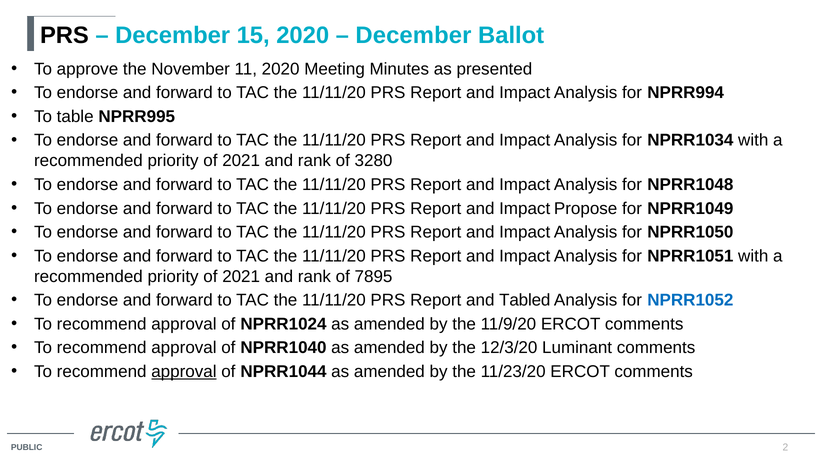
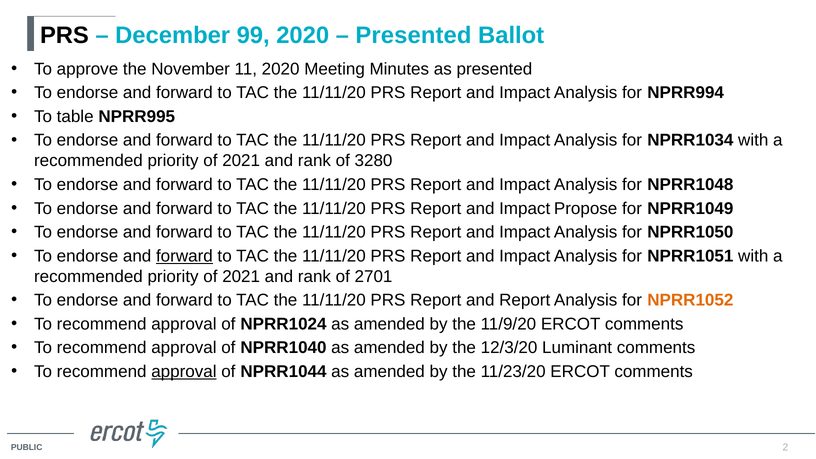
15: 15 -> 99 (253, 35)
December: December -> Presented (413, 35)
forward underline: none -> present (184, 256)
7895: 7895 -> 2701 (374, 276)
and Tabled: Tabled -> Report (525, 300)
NPRR1052 colour: blue -> orange (690, 300)
